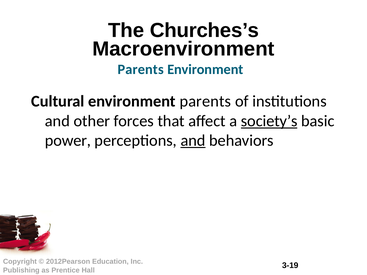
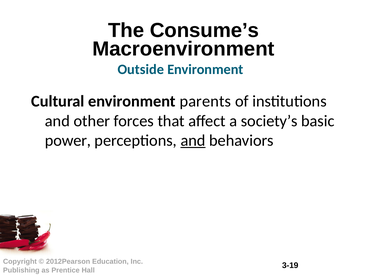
Churches’s: Churches’s -> Consume’s (204, 30)
Parents: Parents -> Outside (141, 70)
society’s underline: present -> none (269, 121)
